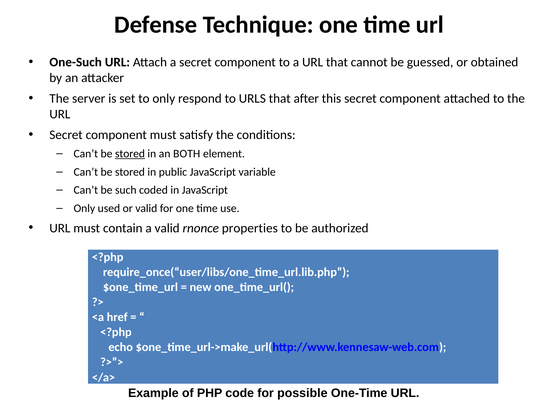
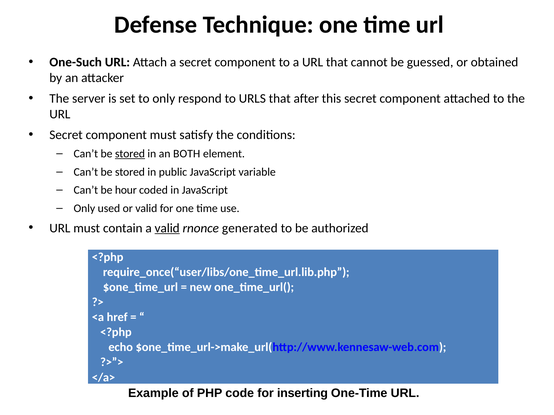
such: such -> hour (126, 190)
valid underline: none -> present (167, 228)
properties: properties -> generated (250, 228)
possible: possible -> inserting (302, 394)
